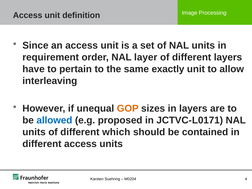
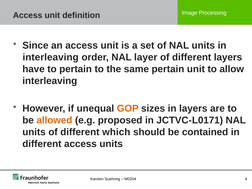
requirement: requirement -> interleaving (51, 57)
same exactly: exactly -> pertain (168, 69)
allowed colour: blue -> orange (54, 120)
